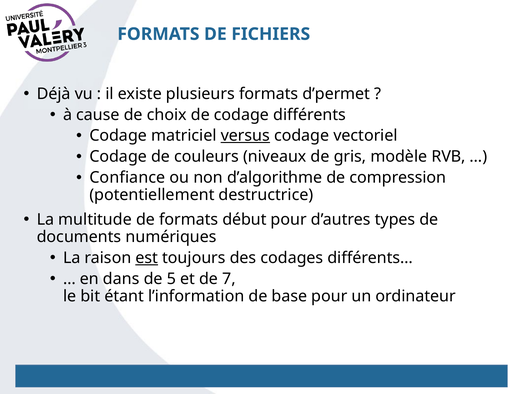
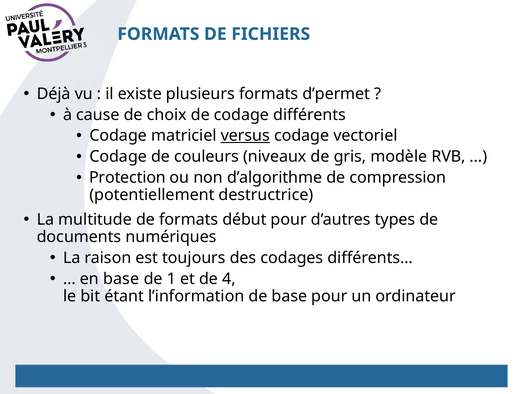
Confiance: Confiance -> Protection (127, 178)
est underline: present -> none (147, 258)
en dans: dans -> base (121, 279)
5: 5 -> 1 (171, 279)
7: 7 -> 4 (229, 279)
